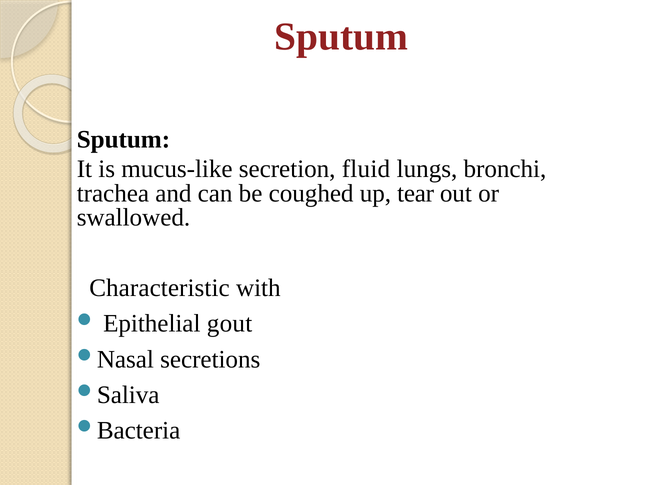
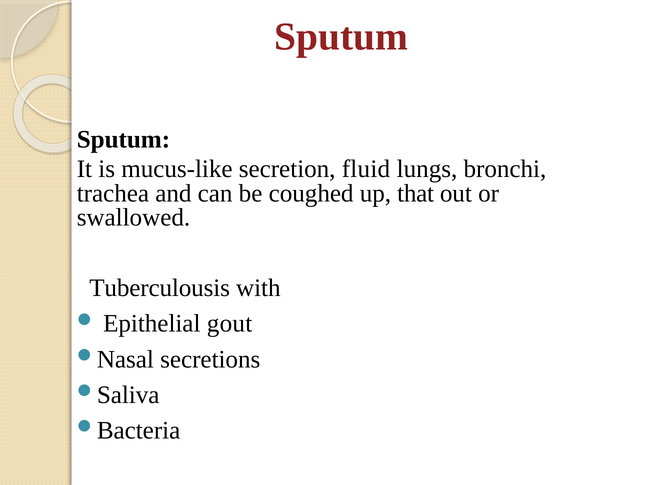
tear: tear -> that (416, 193)
Characteristic: Characteristic -> Tuberculousis (160, 288)
